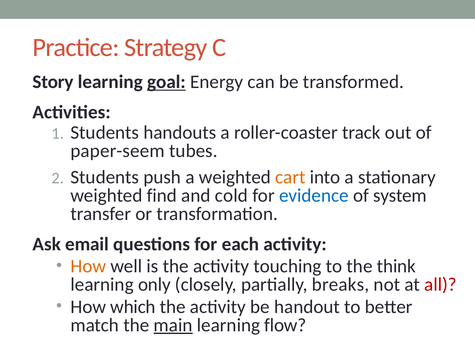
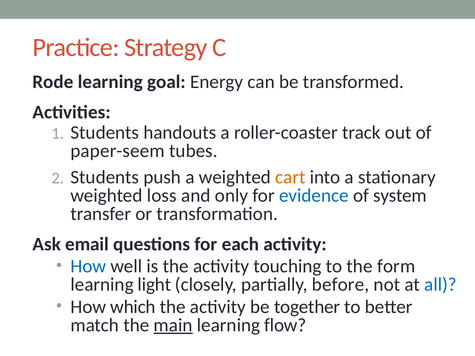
Story: Story -> Rode (53, 82)
goal underline: present -> none (166, 82)
find: find -> loss (162, 196)
cold: cold -> only (232, 196)
How colour: orange -> blue (88, 266)
think: think -> form (396, 266)
only: only -> light (154, 285)
breaks: breaks -> before (341, 285)
all colour: red -> blue (441, 285)
handout: handout -> together (307, 307)
